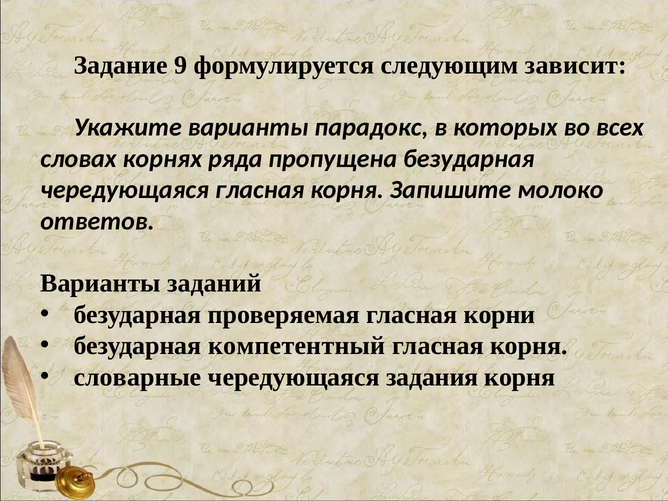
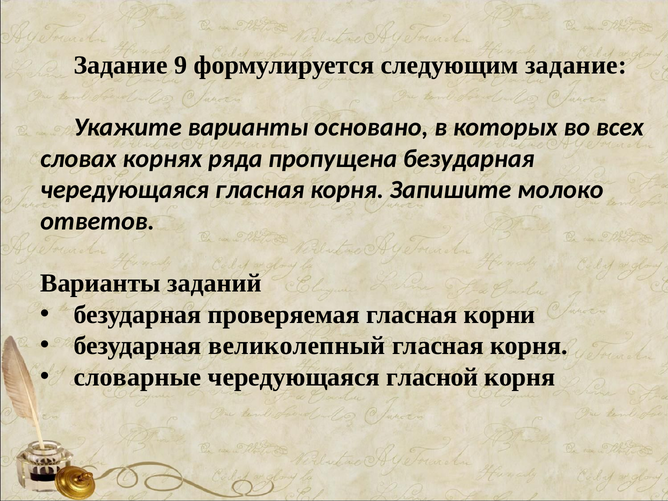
следующим зависит: зависит -> задание (576, 65)
парадокс: парадокс -> основано (371, 127)
компетентный: компетентный -> великолепный (297, 346)
задания: задания -> гласной (432, 377)
